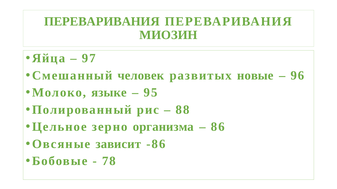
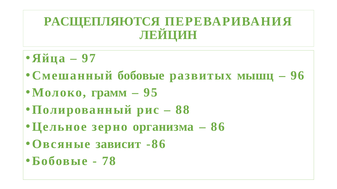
ПЕРЕВАРИВАНИЯ: ПЕРЕВАРИВАНИЯ -> РАСЩЕПЛЯЮТСЯ (102, 21)
МИОЗИН: МИОЗИН -> ЛЕЙЦИН (168, 35)
Смешанный человек: человек -> бобовые (141, 76)
новые: новые -> мышц (255, 76)
языке: языке -> грамм (109, 93)
